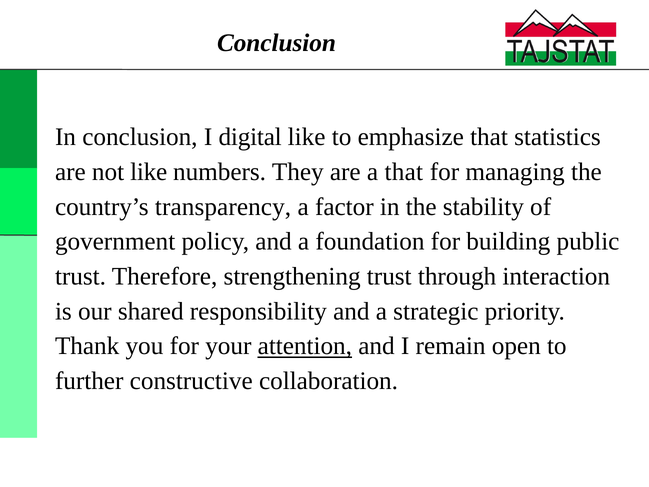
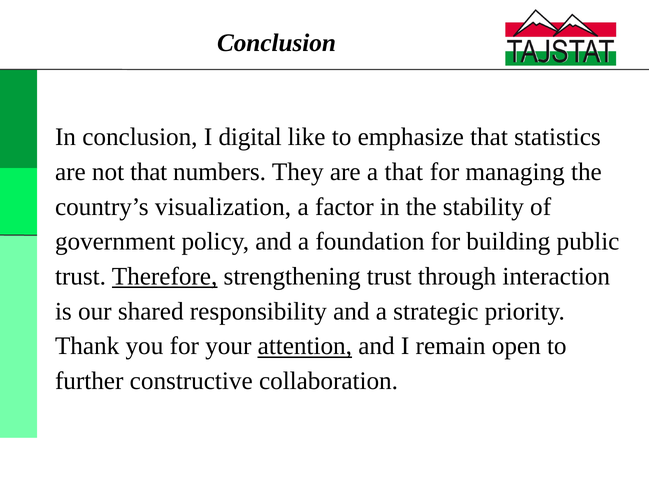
not like: like -> that (149, 172)
transparency: transparency -> visualization (223, 207)
Therefore underline: none -> present (165, 276)
